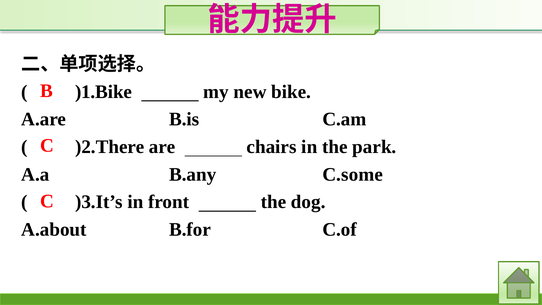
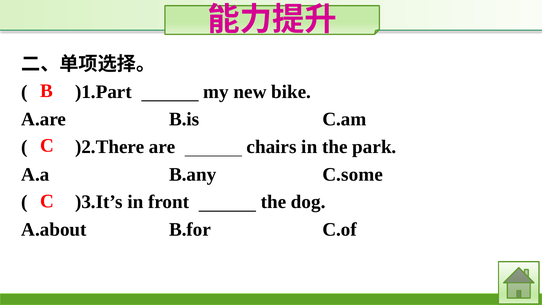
)1.Bike: )1.Bike -> )1.Part (103, 92)
